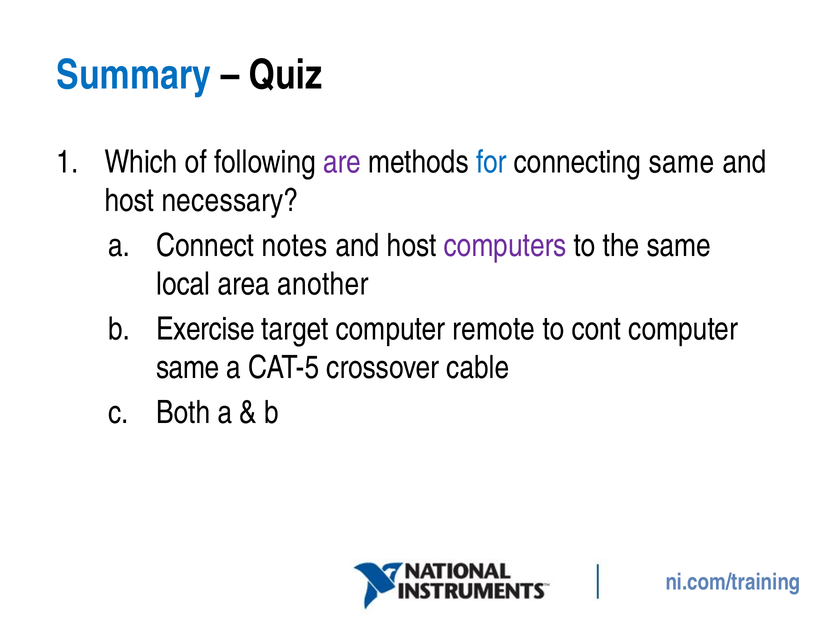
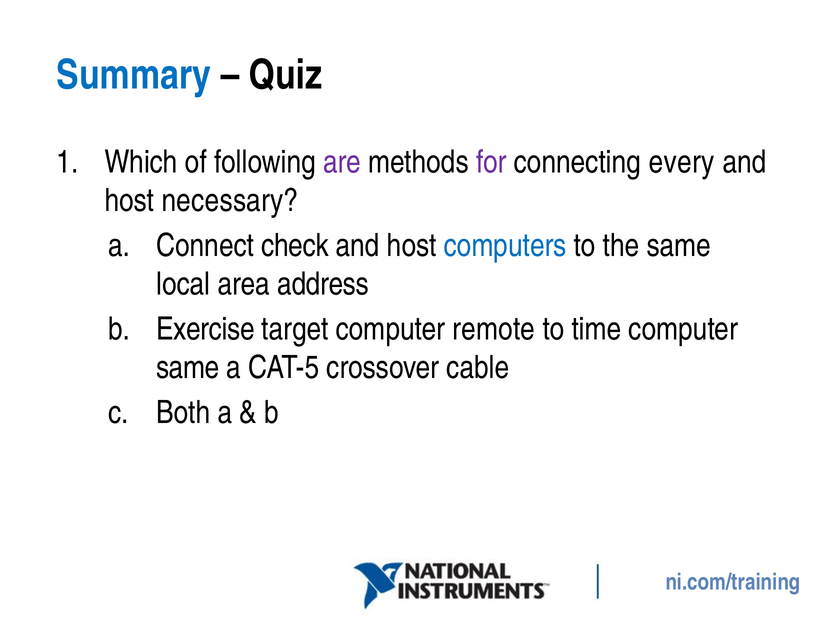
for colour: blue -> purple (491, 162)
connecting same: same -> every (682, 162)
notes: notes -> check (295, 246)
computers colour: purple -> blue (505, 246)
another: another -> address (323, 285)
cont: cont -> time (596, 330)
